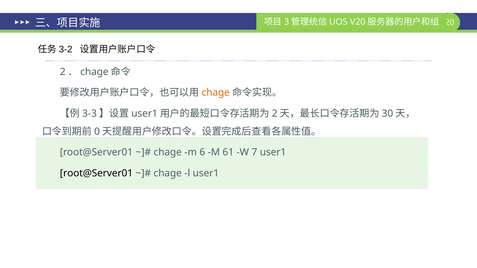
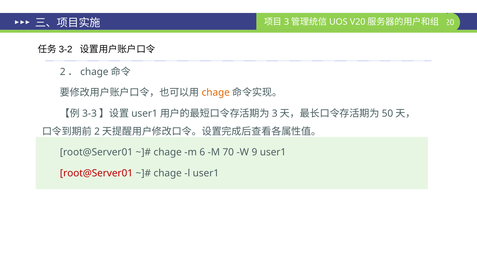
2: 2 -> 3 (275, 114)
30: 30 -> 50 (388, 114)
0: 0 -> 2 (97, 132)
61: 61 -> 70 (228, 152)
7: 7 -> 9 (254, 152)
root@Server01 colour: black -> red (96, 173)
